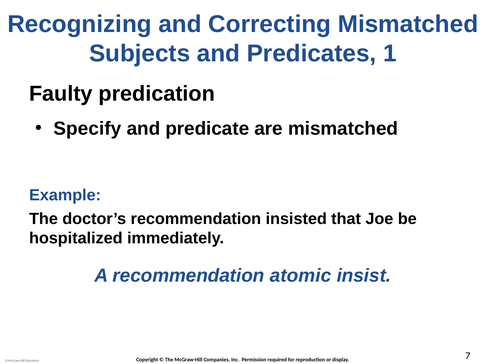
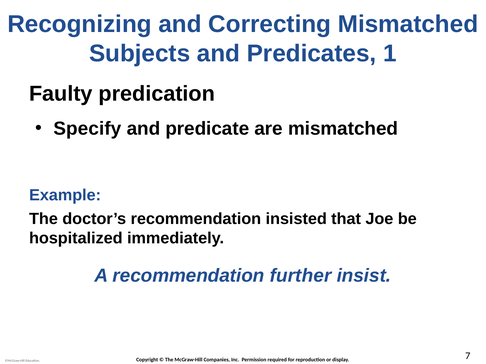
atomic: atomic -> further (301, 276)
